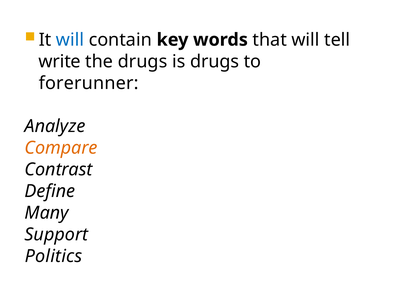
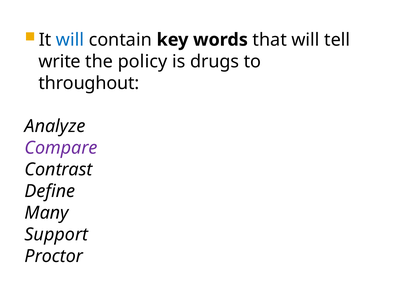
the drugs: drugs -> policy (143, 61)
forerunner: forerunner -> throughout (89, 83)
Compare colour: orange -> purple (61, 148)
Politics: Politics -> Proctor (54, 256)
